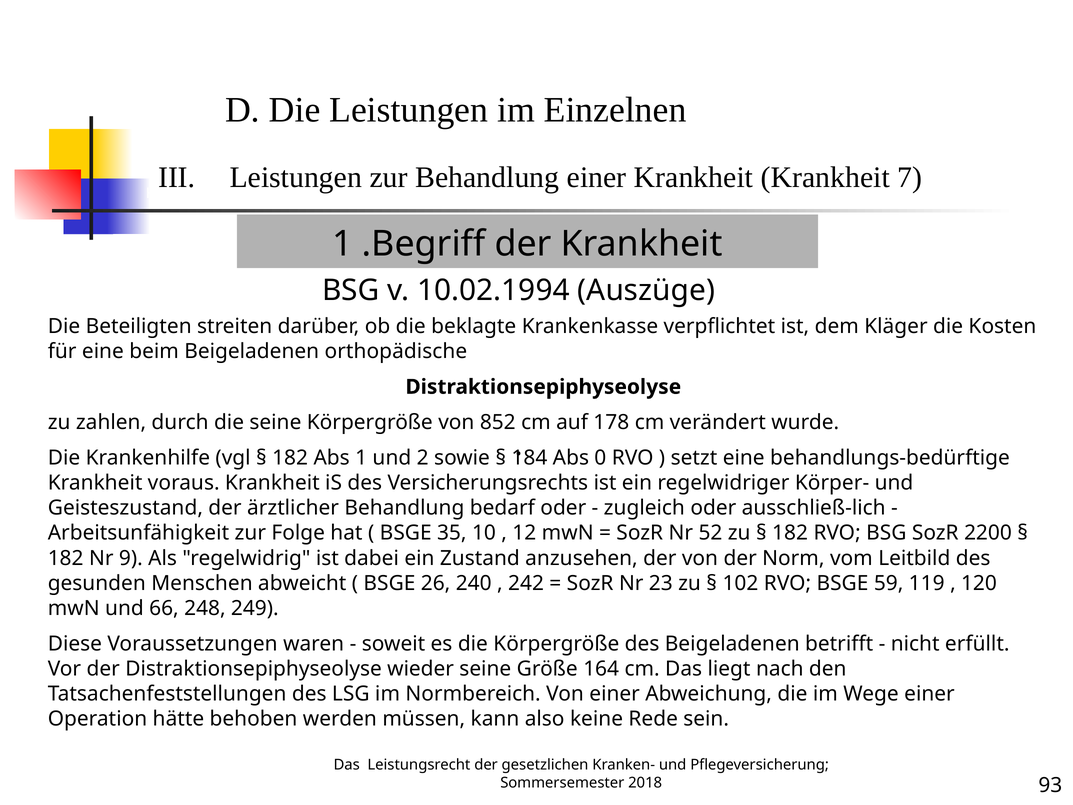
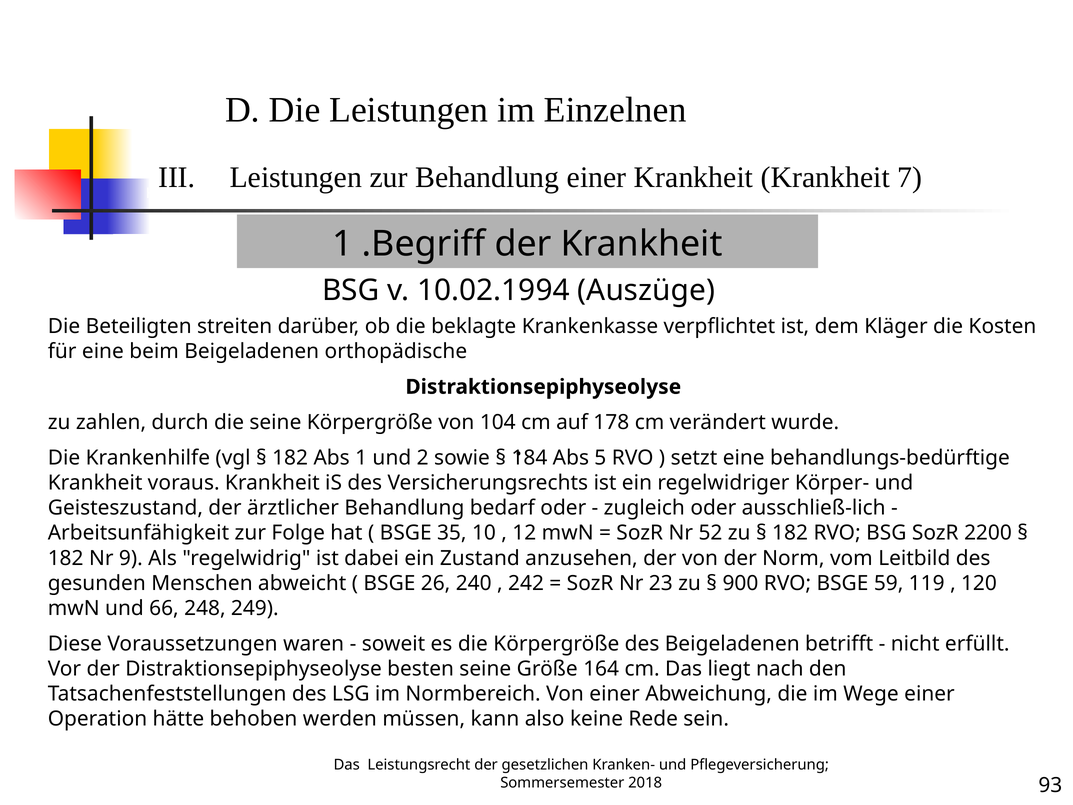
852: 852 -> 104 (498, 422)
0: 0 -> 5 (600, 458)
102: 102 -> 900 (740, 583)
wieder: wieder -> besten (421, 669)
